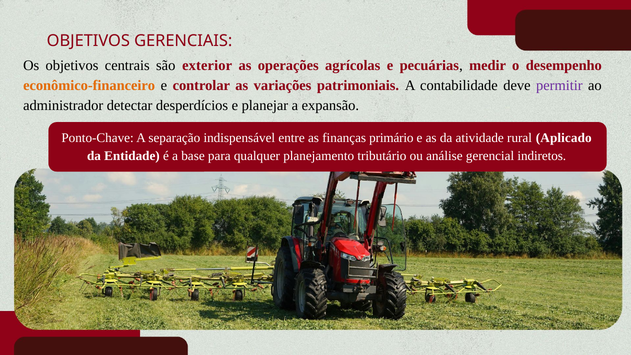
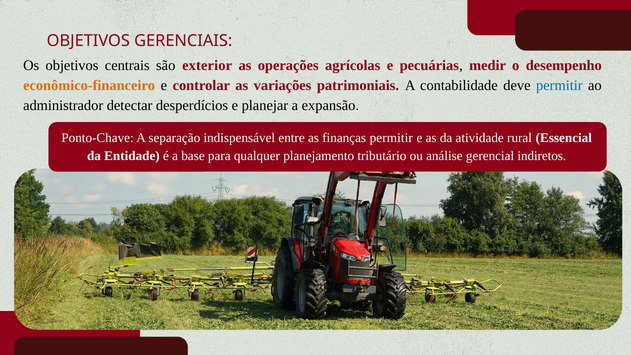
permitir colour: purple -> blue (559, 86)
finanças primário: primário -> permitir (391, 138)
Aplicado: Aplicado -> Essencial (564, 138)
